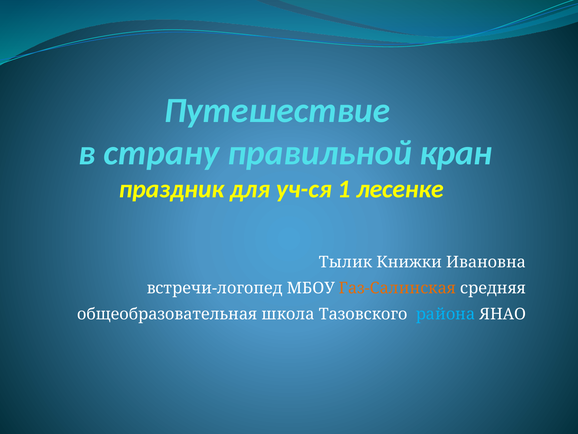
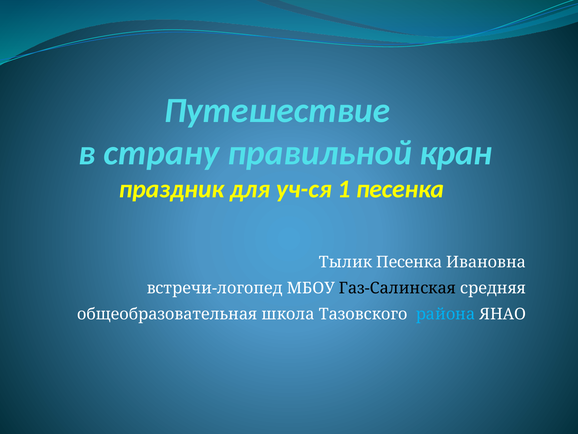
1 лесенке: лесенке -> песенка (400, 189)
Тылик Книжки: Книжки -> Песенка (409, 262)
Газ-Салинская colour: orange -> black (398, 288)
